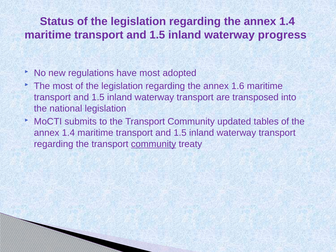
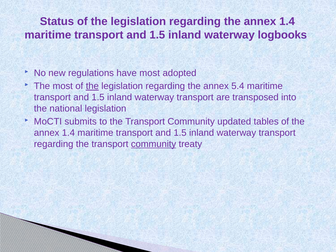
progress: progress -> logbooks (282, 35)
the underline: none -> present (92, 86)
1.6: 1.6 -> 5.4 (238, 86)
